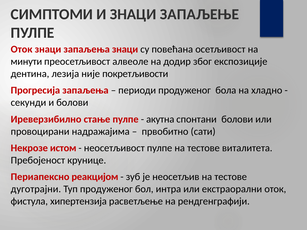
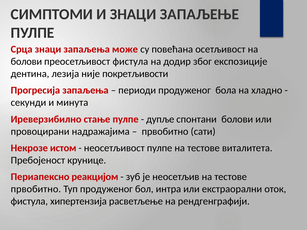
Оток: Оток -> Срца (22, 49)
запаљења знаци: знаци -> може (125, 49)
минути: минути -> болови (26, 62)
преосетљивост алвеоле: алвеоле -> фистула (130, 62)
и болови: болови -> минута (72, 103)
акутна: акутна -> дупље (160, 119)
дуготрајни: дуготрајни -> првобитно (36, 189)
